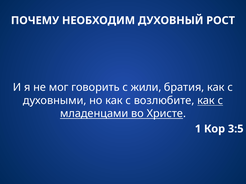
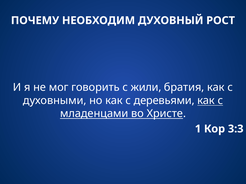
возлюбите: возлюбите -> деревьями (164, 101)
3:5: 3:5 -> 3:3 (236, 129)
